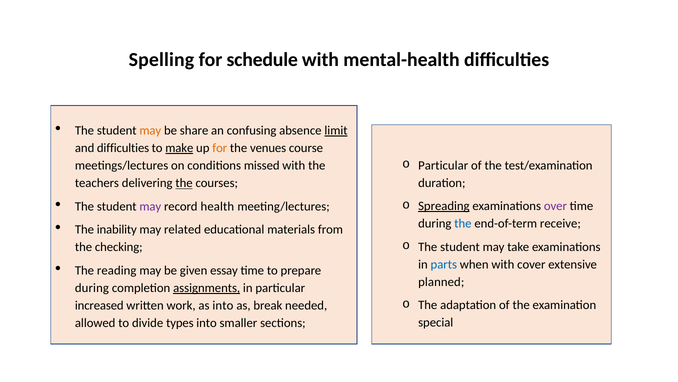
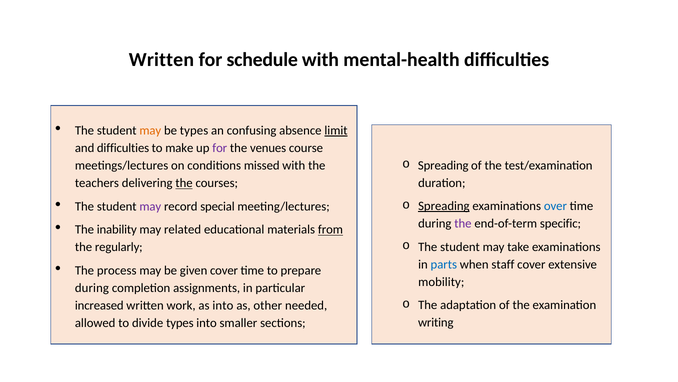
Spelling: Spelling -> Written (161, 59)
be share: share -> types (194, 130)
make underline: present -> none (179, 148)
for colour: orange -> purple (220, 148)
Particular: Particular -> Spreading (443, 165)
over colour: purple -> blue (555, 206)
health: health -> special (217, 206)
the colour: blue -> purple (463, 223)
receive: receive -> specific (560, 223)
from underline: none -> present (330, 229)
checking: checking -> regularly (119, 247)
when with: with -> staff (503, 264)
reading: reading -> process (117, 270)
given essay: essay -> cover (224, 270)
planned: planned -> mobility (441, 282)
assignments underline: present -> none (207, 288)
break: break -> other (268, 305)
special: special -> writing (436, 322)
